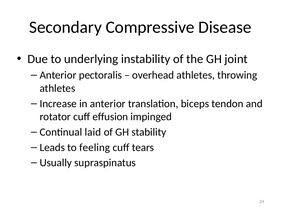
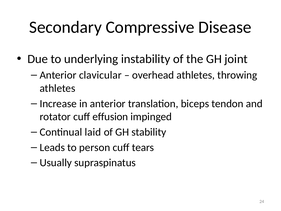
pectoralis: pectoralis -> clavicular (100, 75)
feeling: feeling -> person (95, 147)
